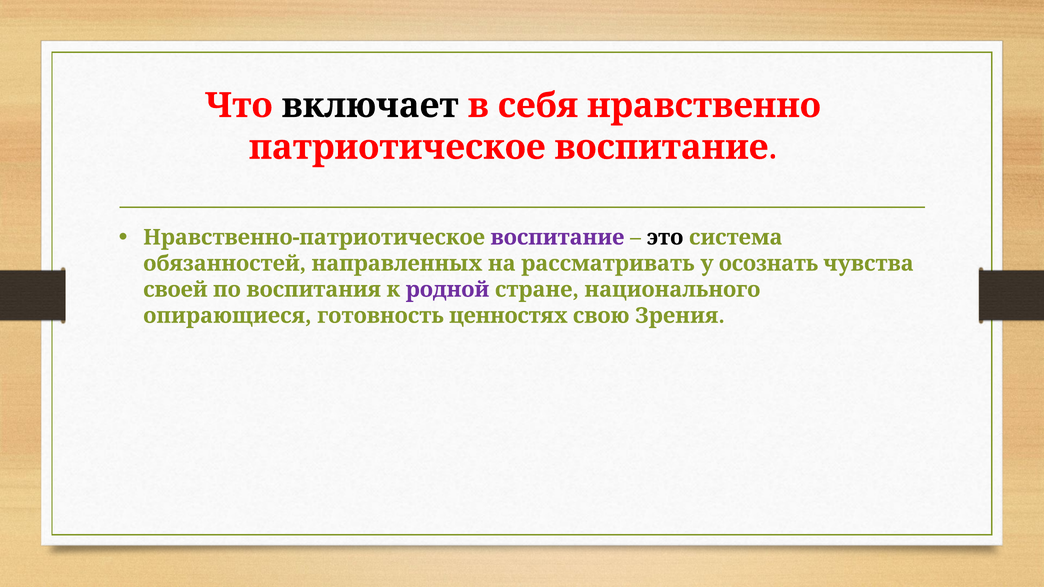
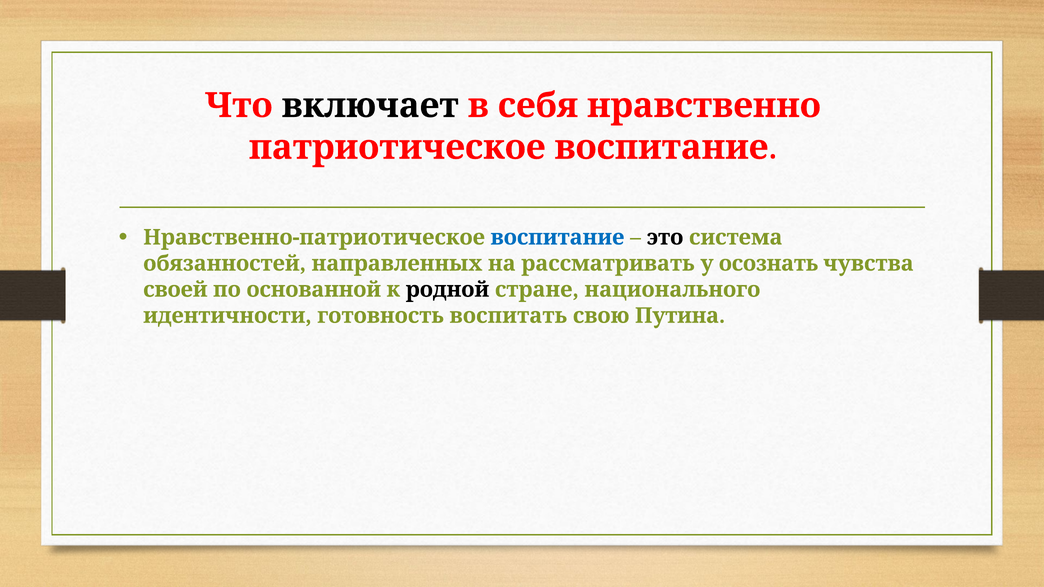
воспитание colour: purple -> blue (557, 237)
воспитания: воспитания -> основанной (314, 290)
родной colour: purple -> black (447, 290)
опирающиеся: опирающиеся -> идентичности (227, 316)
ценностях: ценностях -> воспитать (508, 316)
Зрения: Зрения -> Путина (680, 316)
